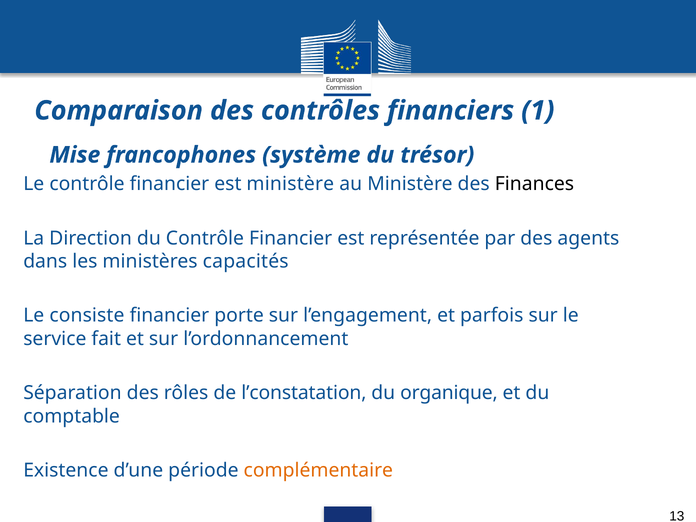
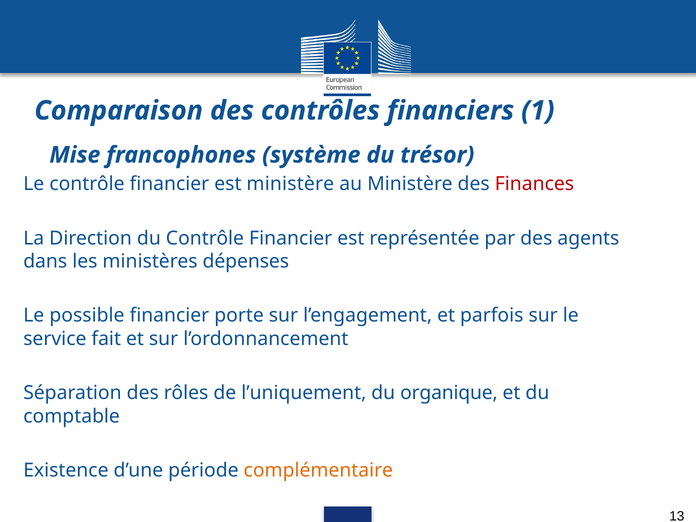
Finances colour: black -> red (534, 184)
capacités: capacités -> dépenses (246, 261)
consiste: consiste -> possible (87, 316)
l’constatation: l’constatation -> l’uniquement (304, 393)
